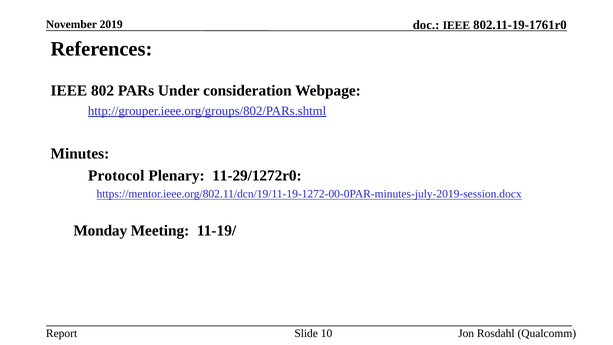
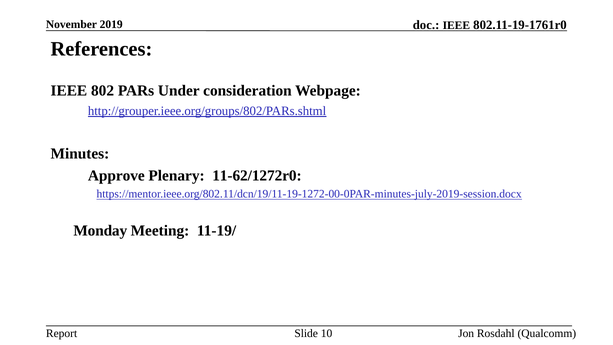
Protocol: Protocol -> Approve (116, 175)
11-29/1272r0: 11-29/1272r0 -> 11-62/1272r0 (257, 175)
